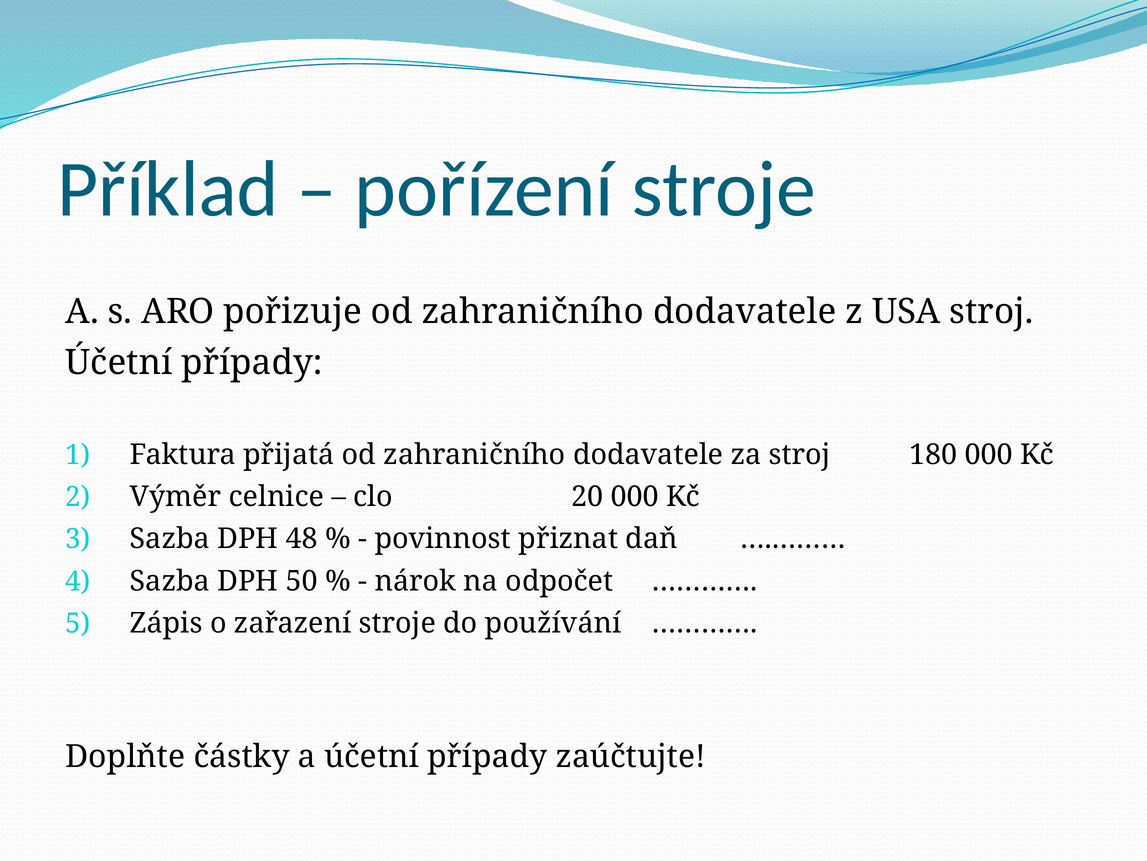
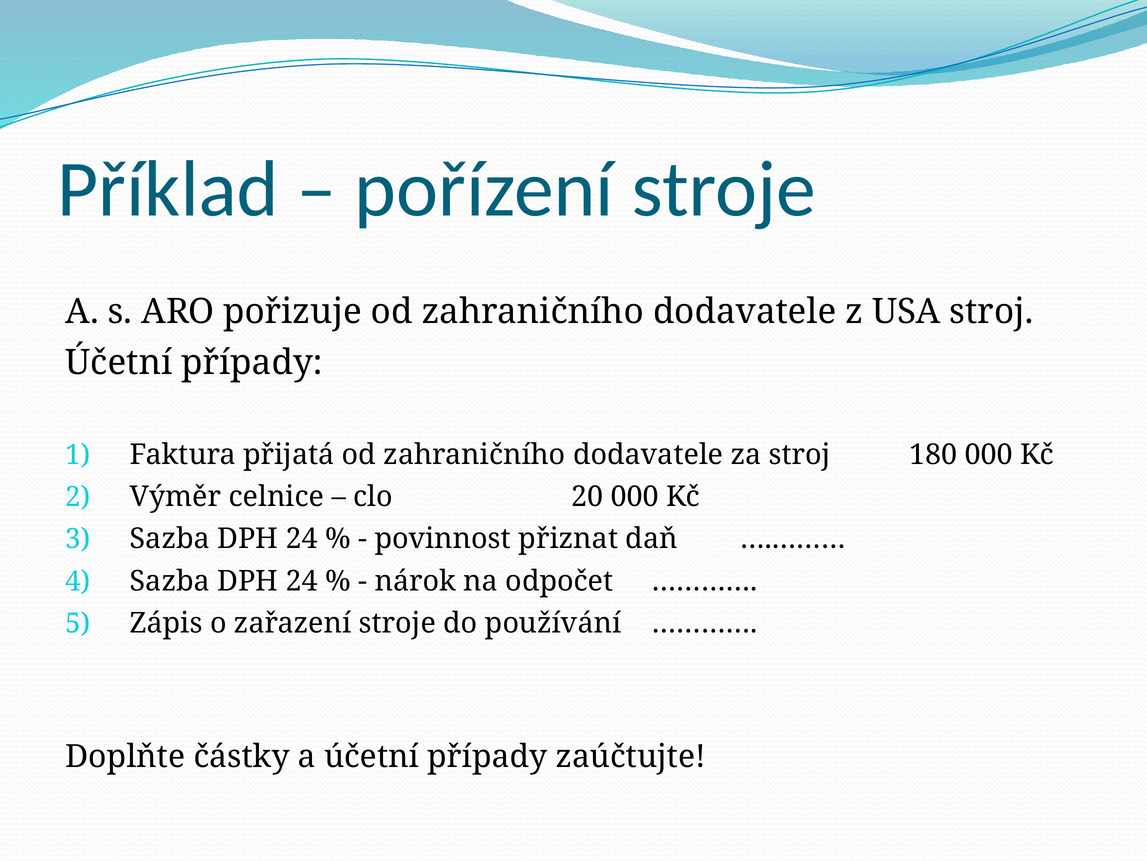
48: 48 -> 24 (302, 539)
50: 50 -> 24 (302, 581)
